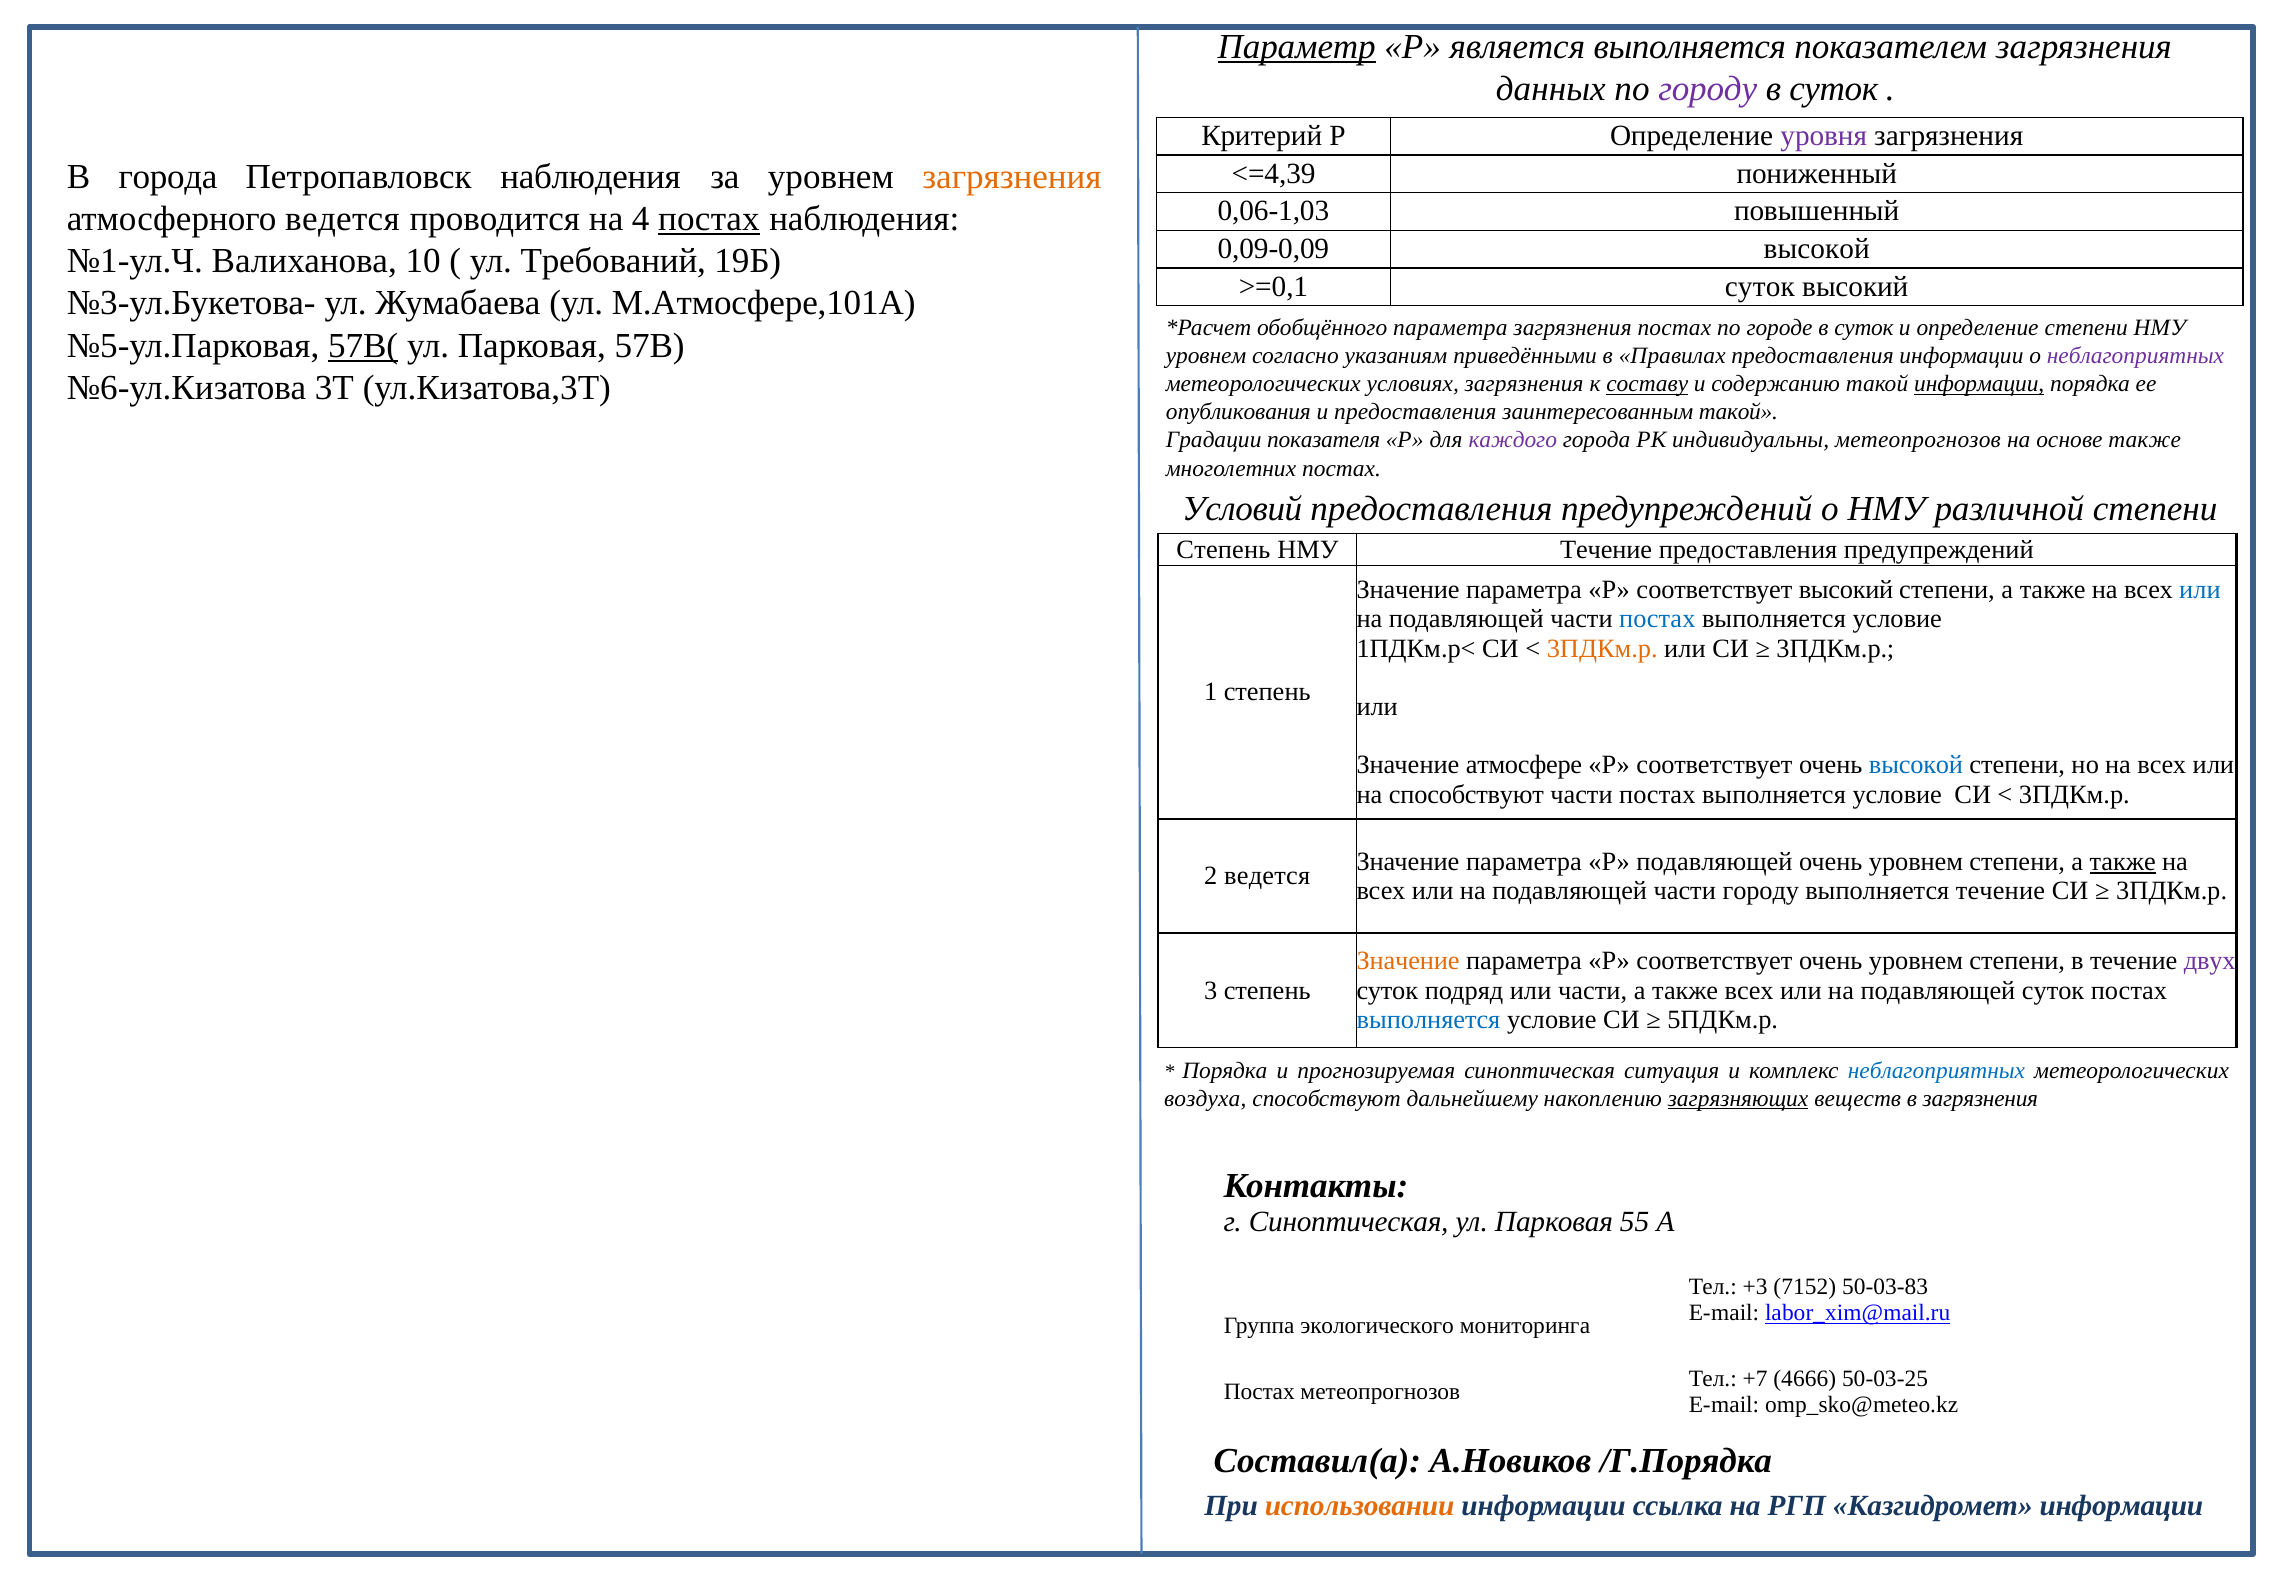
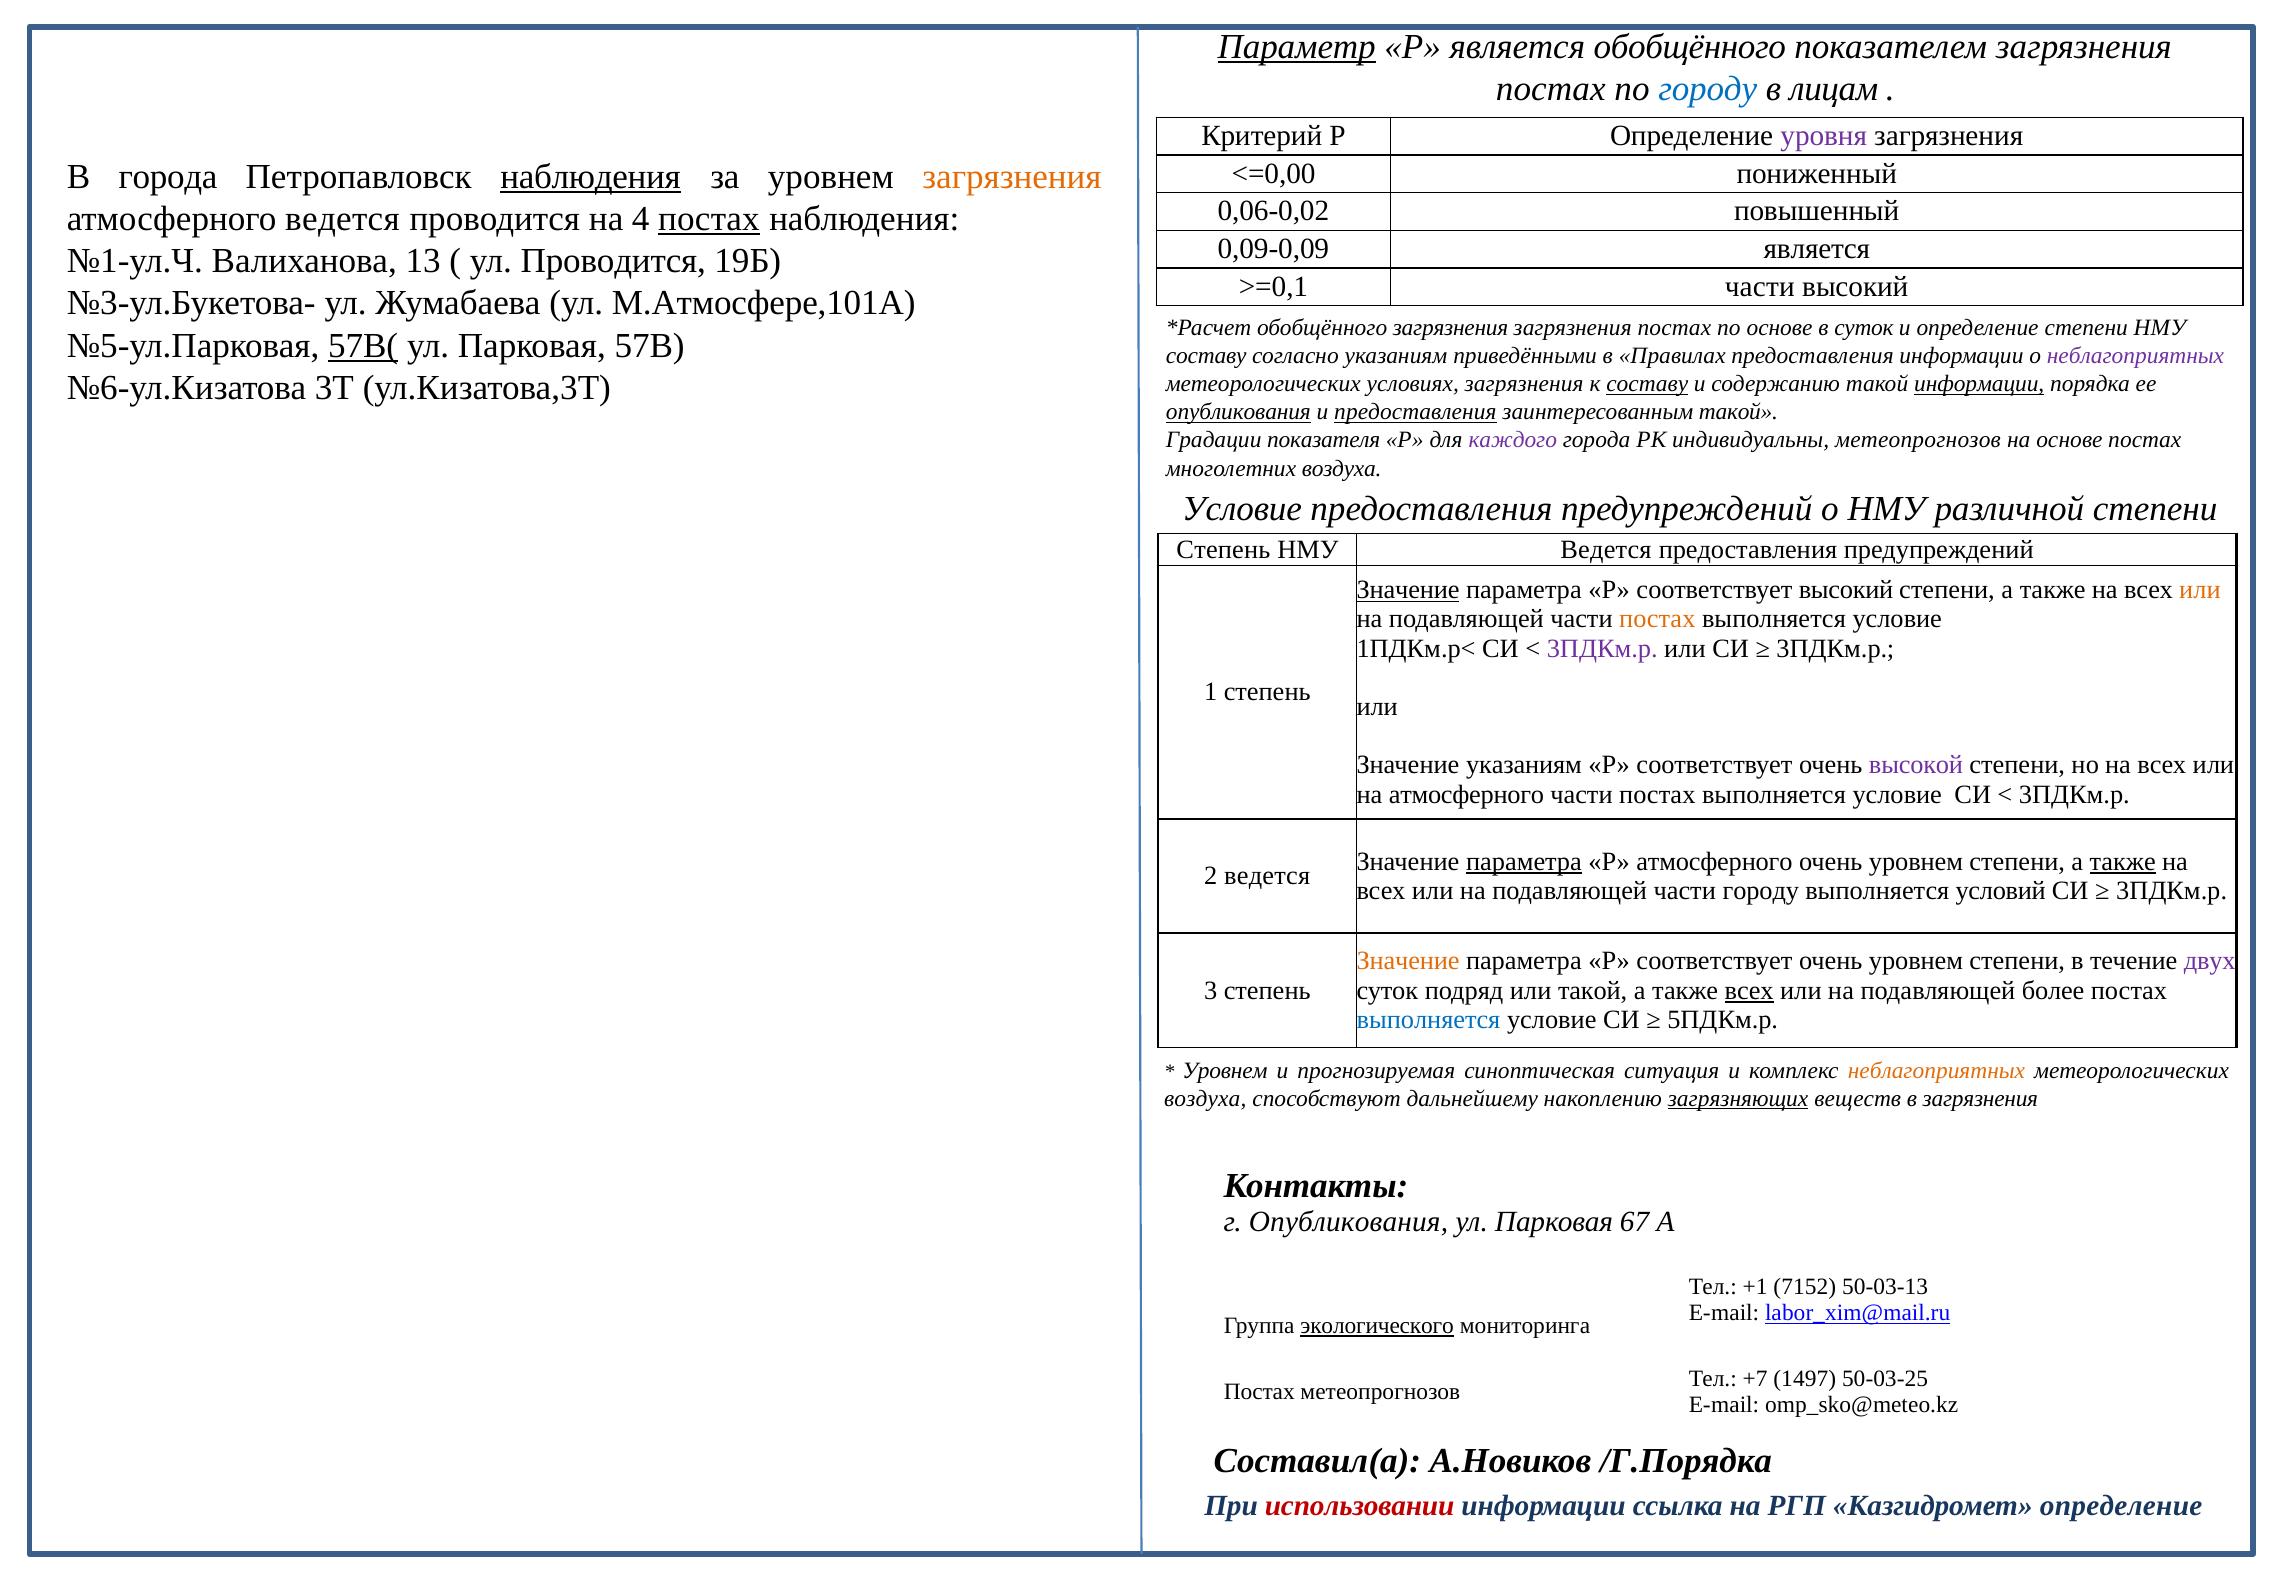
является выполняется: выполняется -> обобщённого (1690, 47)
данных: данных -> постах (1551, 89)
городу colour: purple -> blue (1708, 89)
суток: суток -> лицам (1834, 89)
<=4,39: <=4,39 -> <=0,00 (1274, 173)
наблюдения underline: none -> present (591, 177)
0,06-1,03: 0,06-1,03 -> 0,06-0,02 (1273, 211)
0,09-0,09 высокой: высокой -> является (1817, 249)
10: 10 -> 13 (423, 261)
ул Требований: Требований -> Проводится (613, 261)
>=0,1 суток: суток -> части (1760, 286)
обобщённого параметра: параметра -> загрязнения (1451, 328)
по городе: городе -> основе (1780, 328)
уровнем: уровнем -> составу (1206, 356)
опубликования underline: none -> present (1238, 412)
предоставления underline: none -> present (1415, 412)
основе также: также -> постах (2145, 440)
многолетних постах: постах -> воздуха (1342, 468)
Условий: Условий -> Условие (1242, 509)
НМУ Течение: Течение -> Ведется (1606, 549)
Значение underline: none -> present (1408, 590)
или colour: blue -> orange (2200, 590)
постах colour: blue -> orange (1657, 619)
3ПДКм.р colour: orange -> purple (1602, 648)
Значение атмосфере: атмосфере -> указаниям (1524, 765)
высокой colour: blue -> purple (1916, 765)
на способствуют: способствуют -> атмосферного (1466, 794)
параметра underline: none -> present (1524, 861)
Р подавляющей: подавляющей -> атмосферного (1714, 861)
выполняется течение: течение -> условий (2001, 891)
или части: части -> такой (1593, 990)
всех underline: none -> present (1749, 990)
подавляющей суток: суток -> более (2053, 990)
Порядка: Порядка -> Уровнем (1225, 1070)
неблагоприятных colour: blue -> orange (1936, 1070)
г Синоптическая: Синоптическая -> Опубликования (1348, 1222)
55: 55 -> 67 (1635, 1222)
+3: +3 -> +1 (1755, 1287)
50-03-83: 50-03-83 -> 50-03-13 (1885, 1287)
экологического underline: none -> present (1377, 1326)
4666: 4666 -> 1497 (1805, 1378)
использовании colour: orange -> red (1360, 1505)
Казгидромет информации: информации -> определение (2121, 1505)
